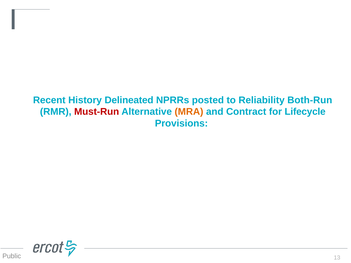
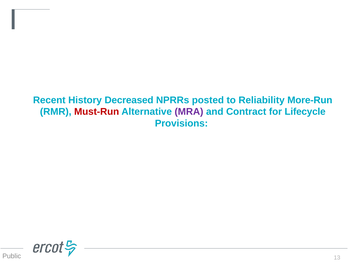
Delineated: Delineated -> Decreased (129, 100)
Both-Run: Both-Run -> More-Run (310, 100)
MRA colour: orange -> purple (189, 112)
